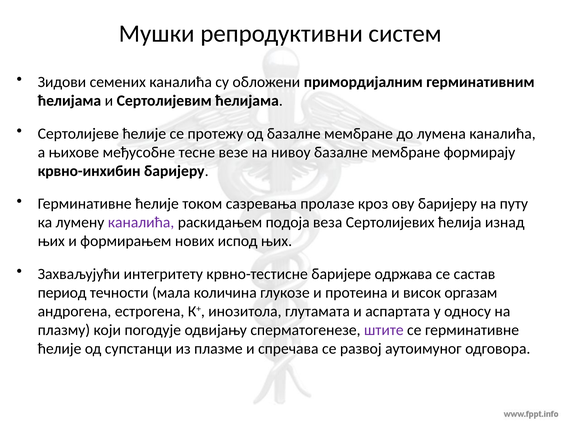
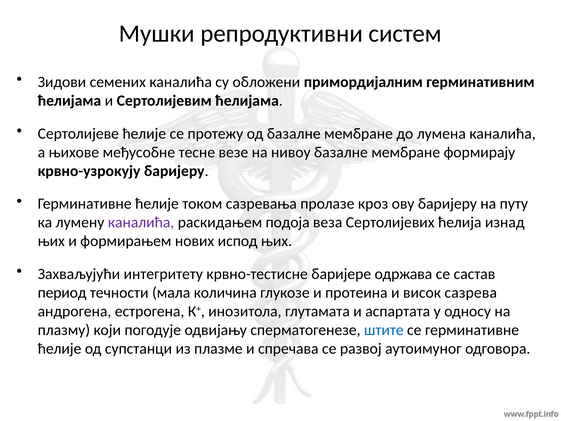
крвно-инхибин: крвно-инхибин -> крвно-узрокују (89, 171)
оргазам: оргазам -> сазрева (471, 292)
штите colour: purple -> blue (384, 330)
